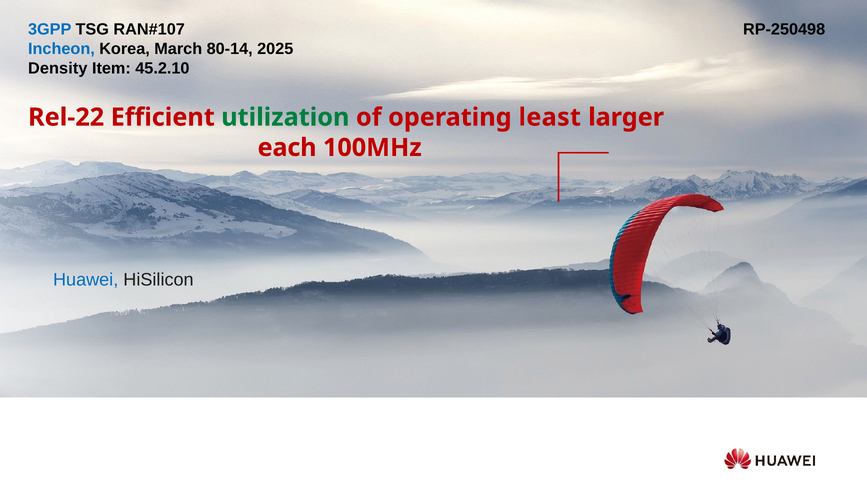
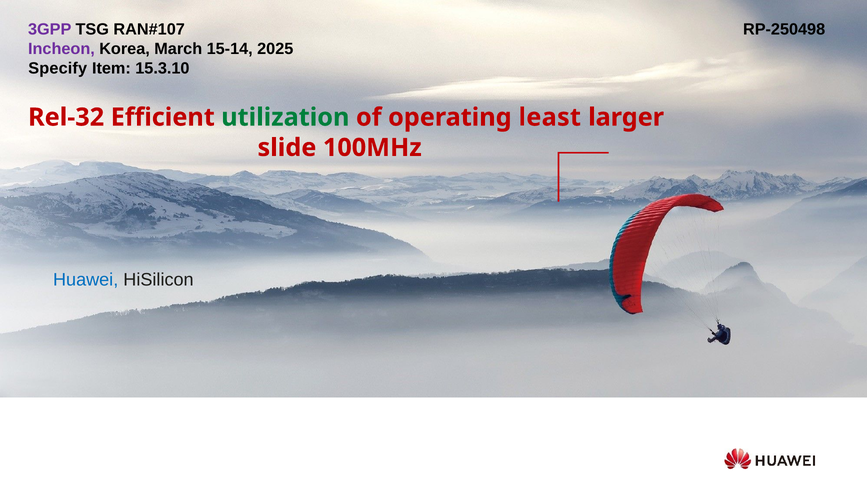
3GPP colour: blue -> purple (50, 30)
Incheon colour: blue -> purple (61, 49)
80-14: 80-14 -> 15-14 (230, 49)
Density: Density -> Specify (58, 69)
45.2.10: 45.2.10 -> 15.3.10 (162, 69)
Rel-22: Rel-22 -> Rel-32 (66, 117)
each: each -> slide (287, 148)
